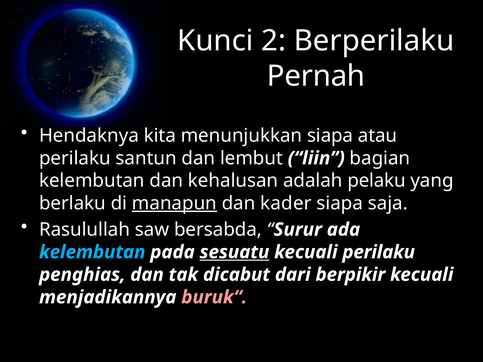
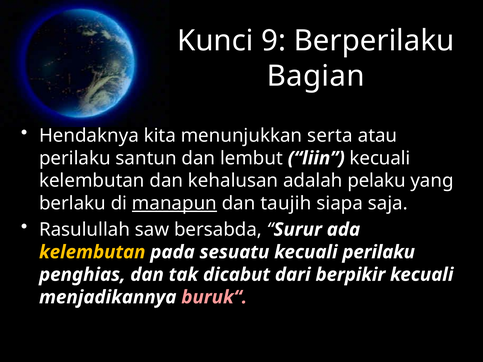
2: 2 -> 9 (274, 41)
Pernah: Pernah -> Bagian (316, 76)
menunjukkan siapa: siapa -> serta (330, 136)
liin bagian: bagian -> kecuali (380, 158)
kader: kader -> taujih (286, 203)
kelembutan colour: light blue -> yellow (92, 252)
sesuatu underline: present -> none (234, 252)
